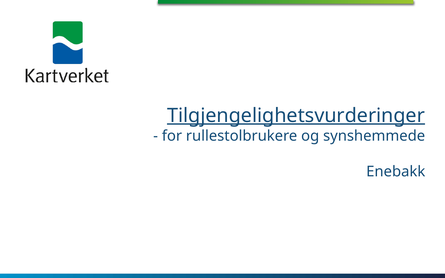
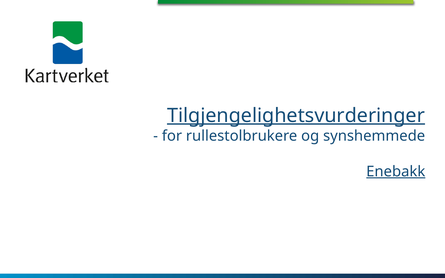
Enebakk underline: none -> present (396, 172)
